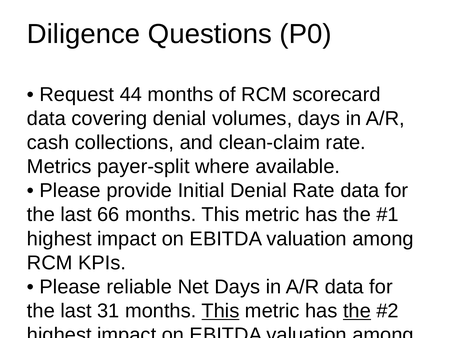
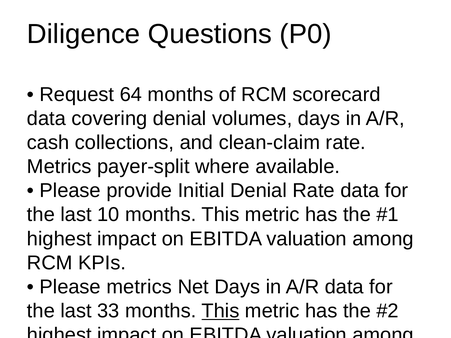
44: 44 -> 64 (131, 95)
66: 66 -> 10 (108, 215)
Please reliable: reliable -> metrics (139, 287)
31: 31 -> 33 (108, 311)
the underline: present -> none (357, 311)
